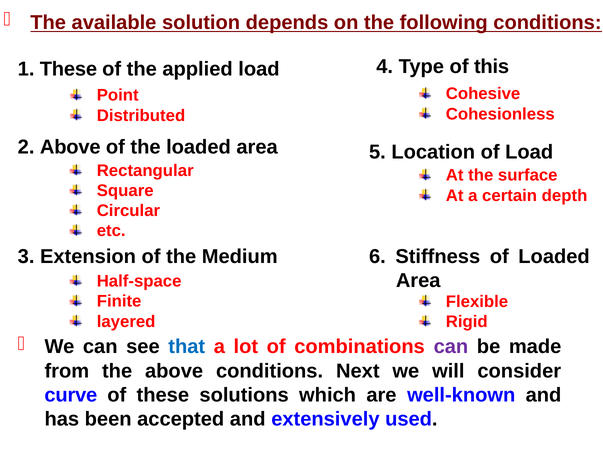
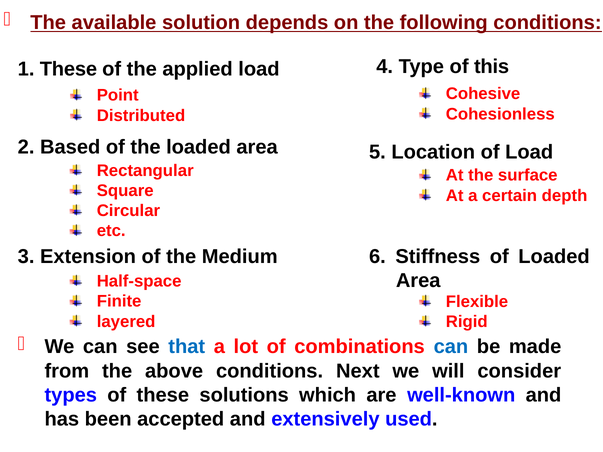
2 Above: Above -> Based (70, 147)
can colour: purple -> blue (451, 347)
curve: curve -> types (71, 395)
